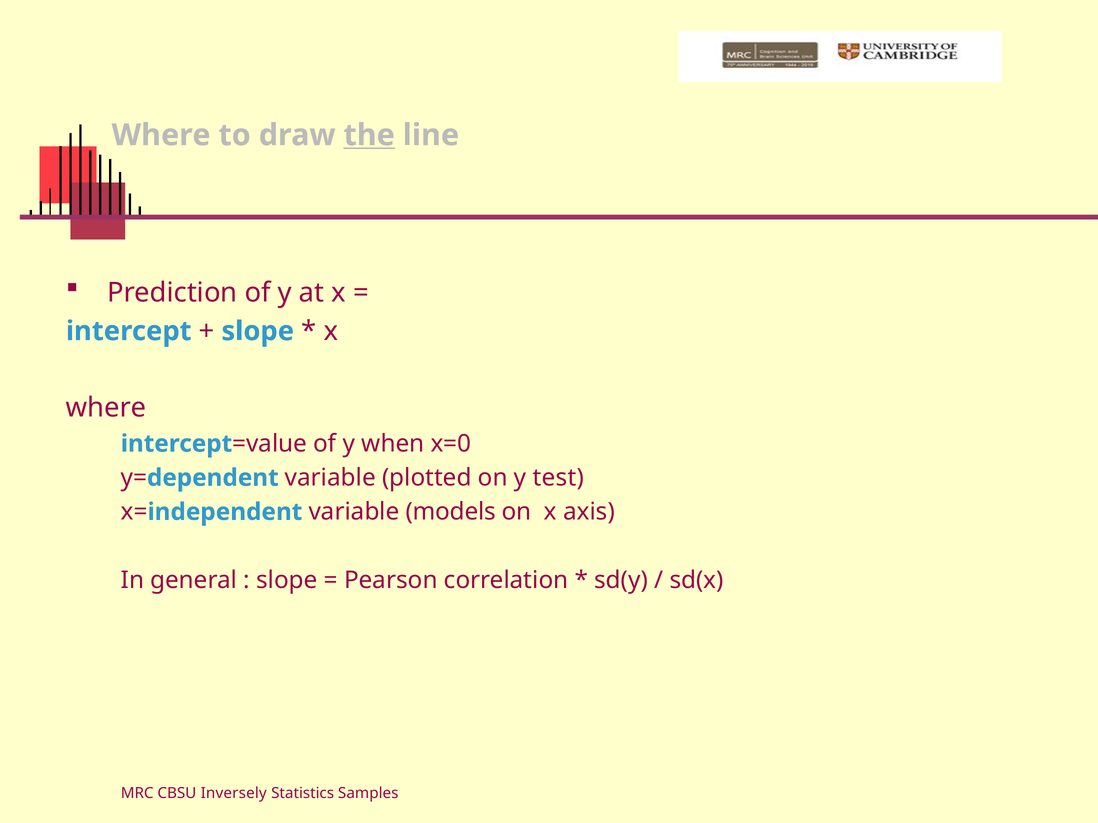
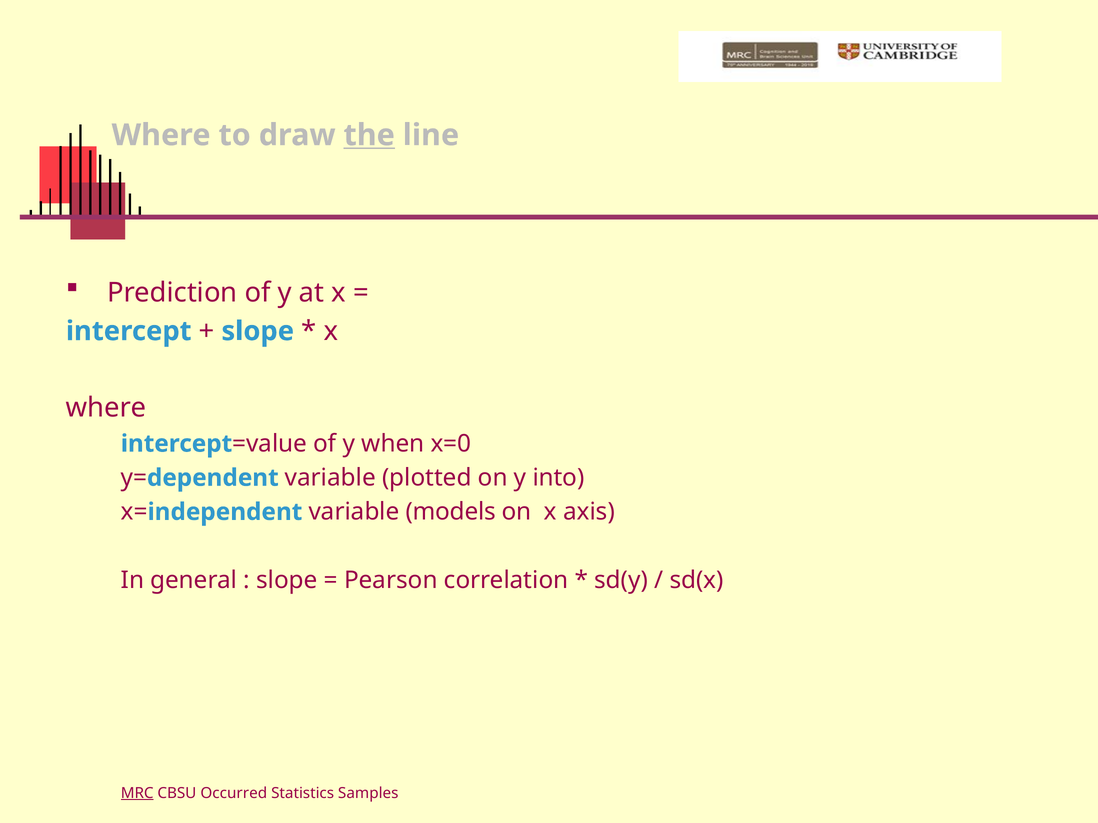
test: test -> into (558, 478)
MRC underline: none -> present (137, 793)
Inversely: Inversely -> Occurred (234, 793)
